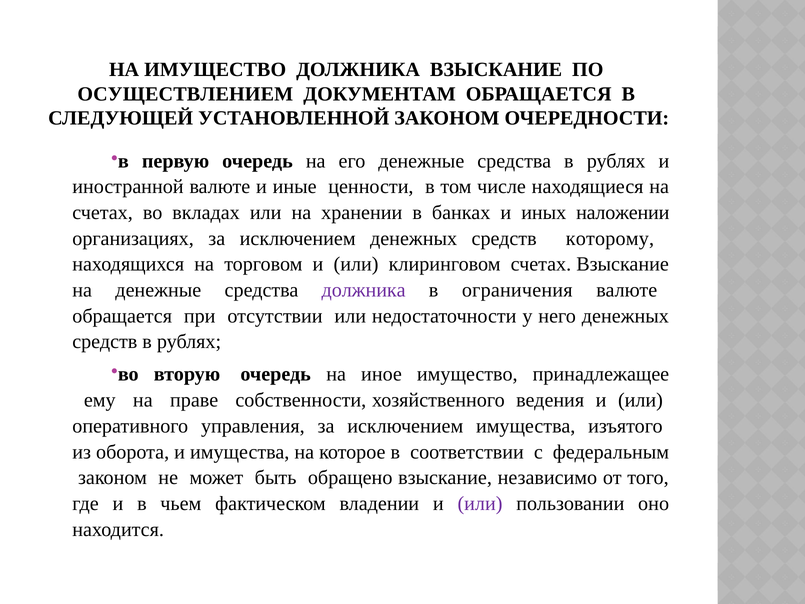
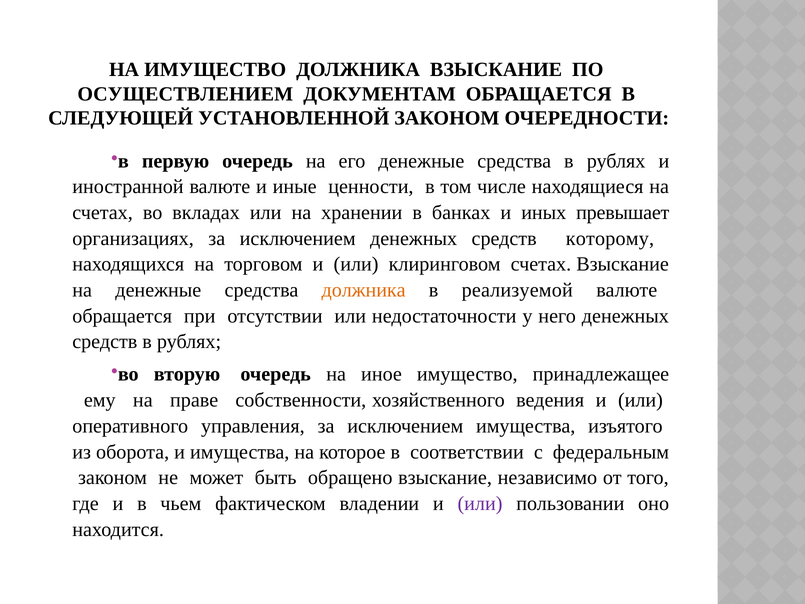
наложении: наложении -> превышает (623, 212)
должника colour: purple -> orange (364, 290)
ограничения: ограничения -> реализуемой (517, 290)
